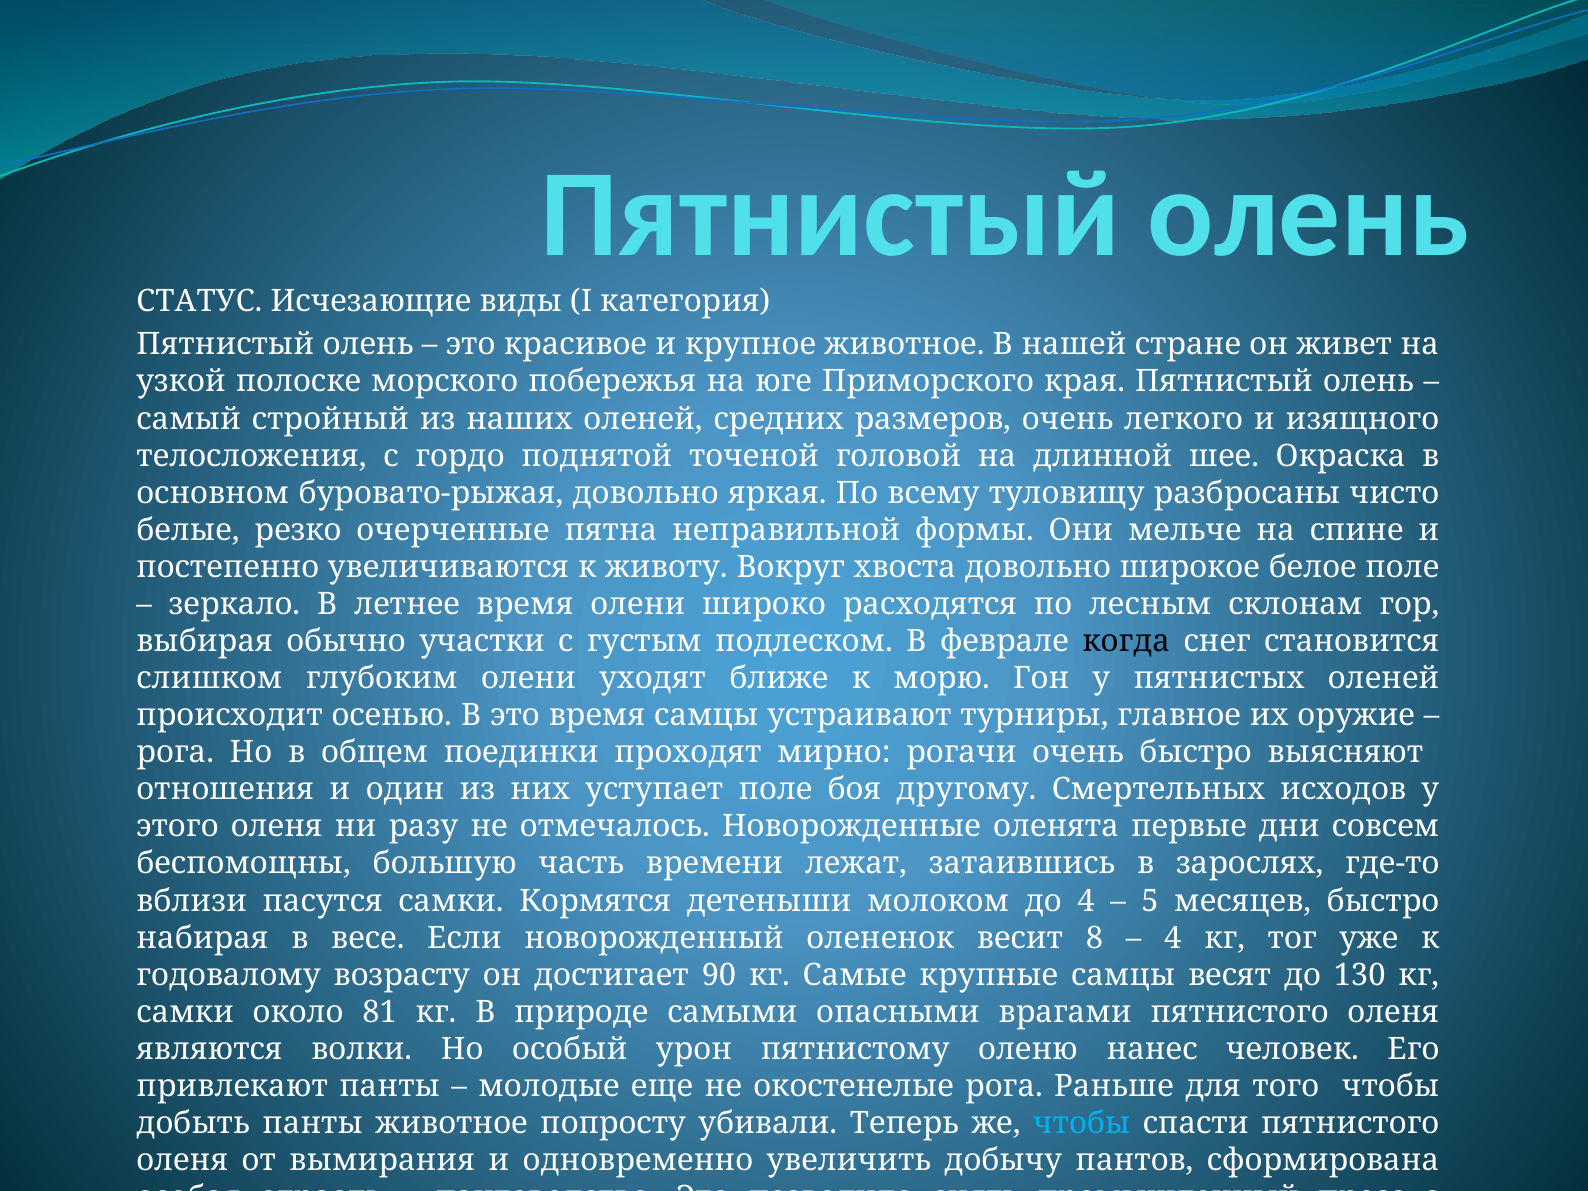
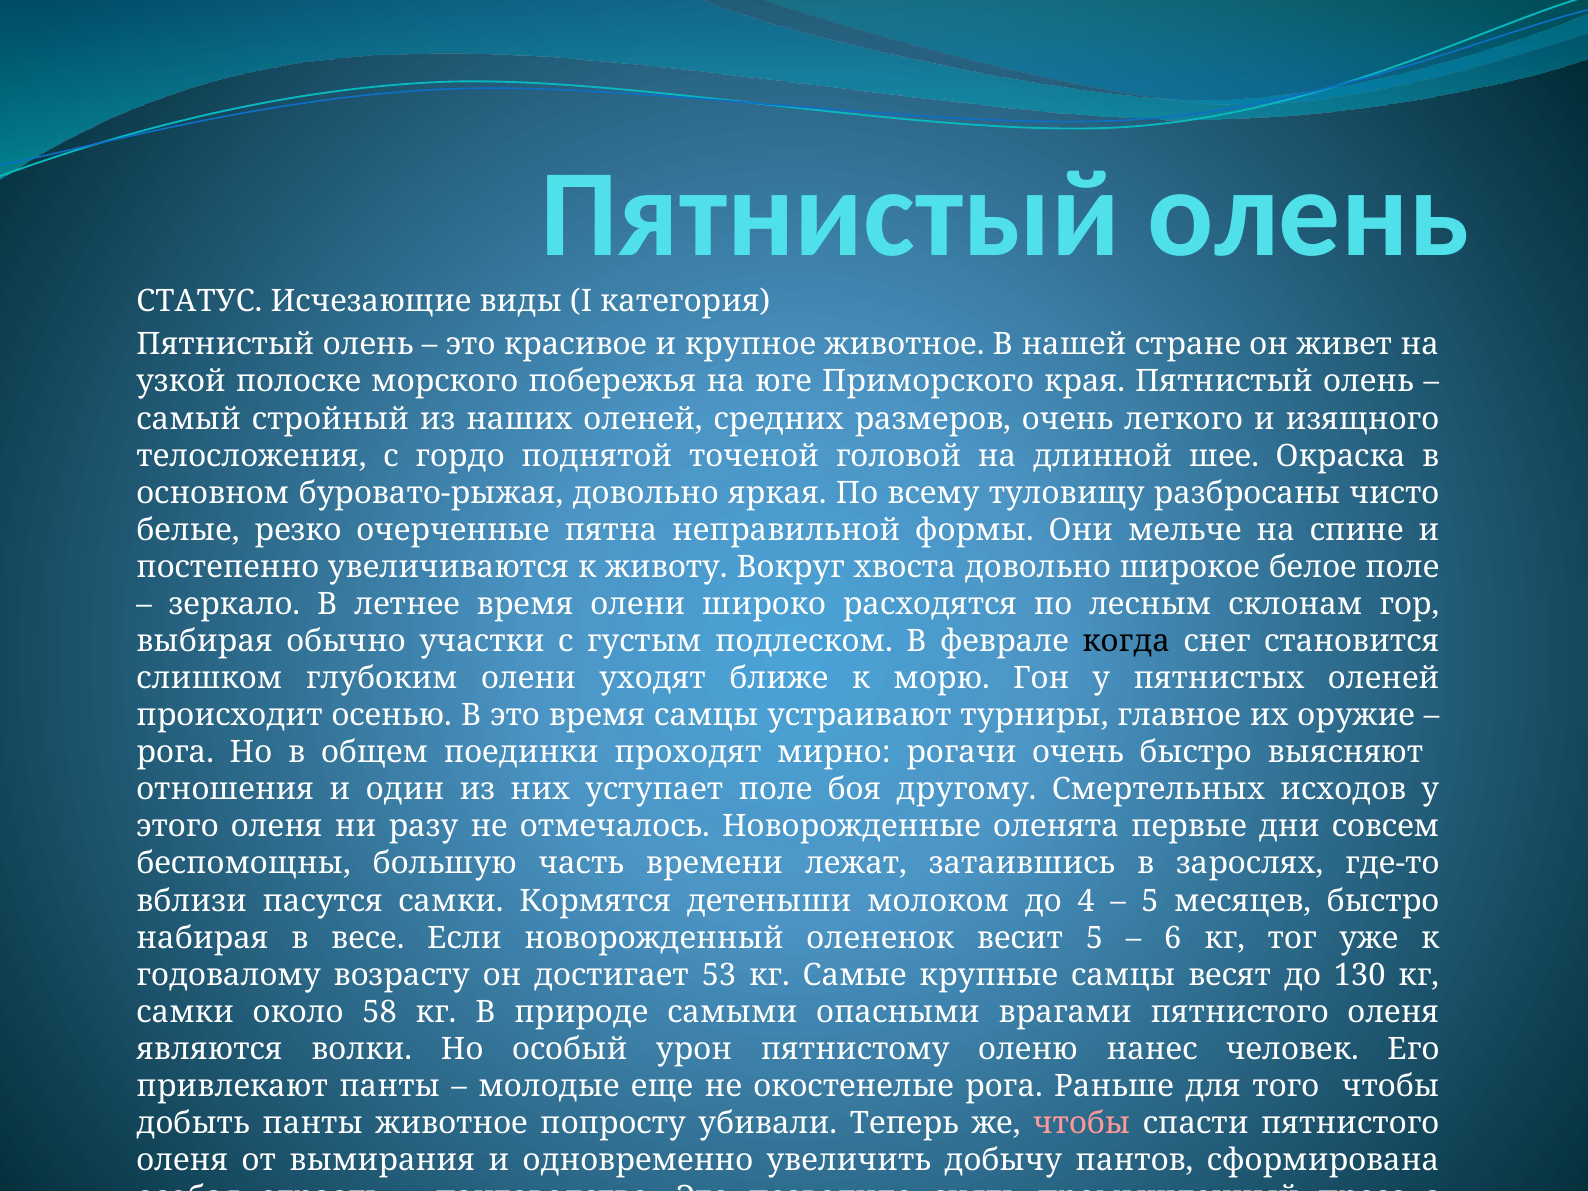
весит 8: 8 -> 5 (1094, 938)
4: 4 -> 6 (1173, 938)
90: 90 -> 53 (719, 975)
81: 81 -> 58 (380, 1012)
чтобы colour: light blue -> pink (1082, 1123)
